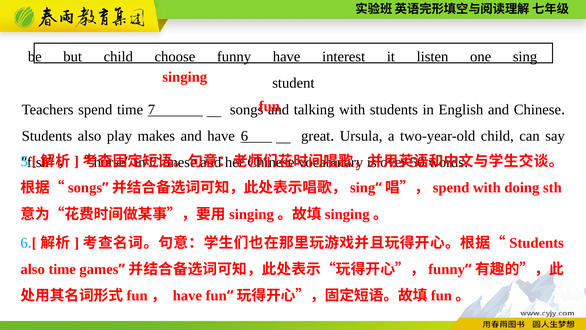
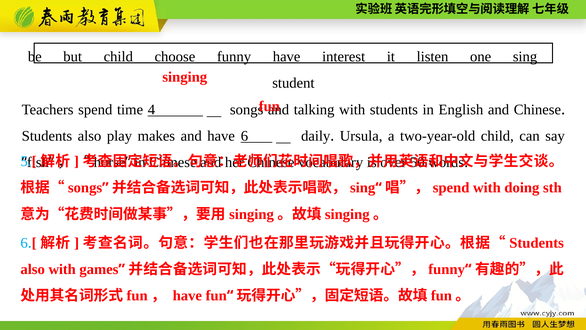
7: 7 -> 4 (151, 109)
great: great -> daily (316, 136)
also time: time -> with (62, 269)
